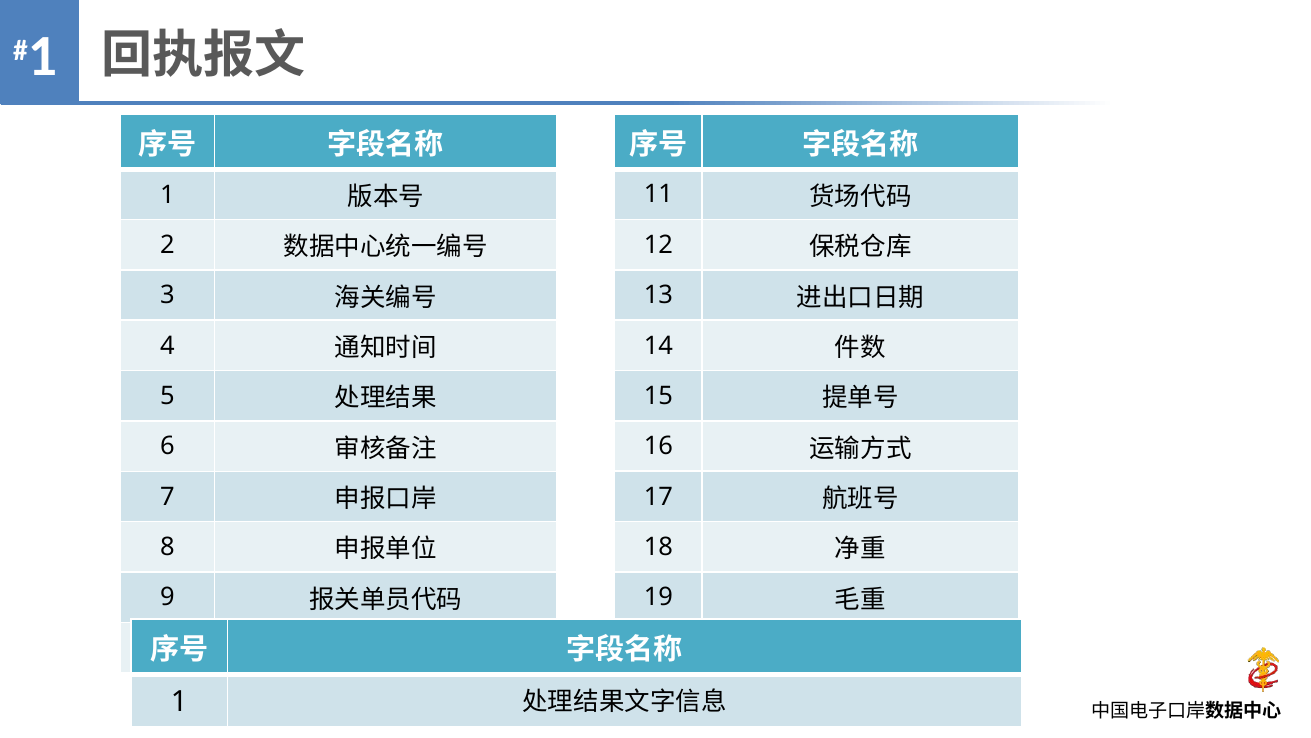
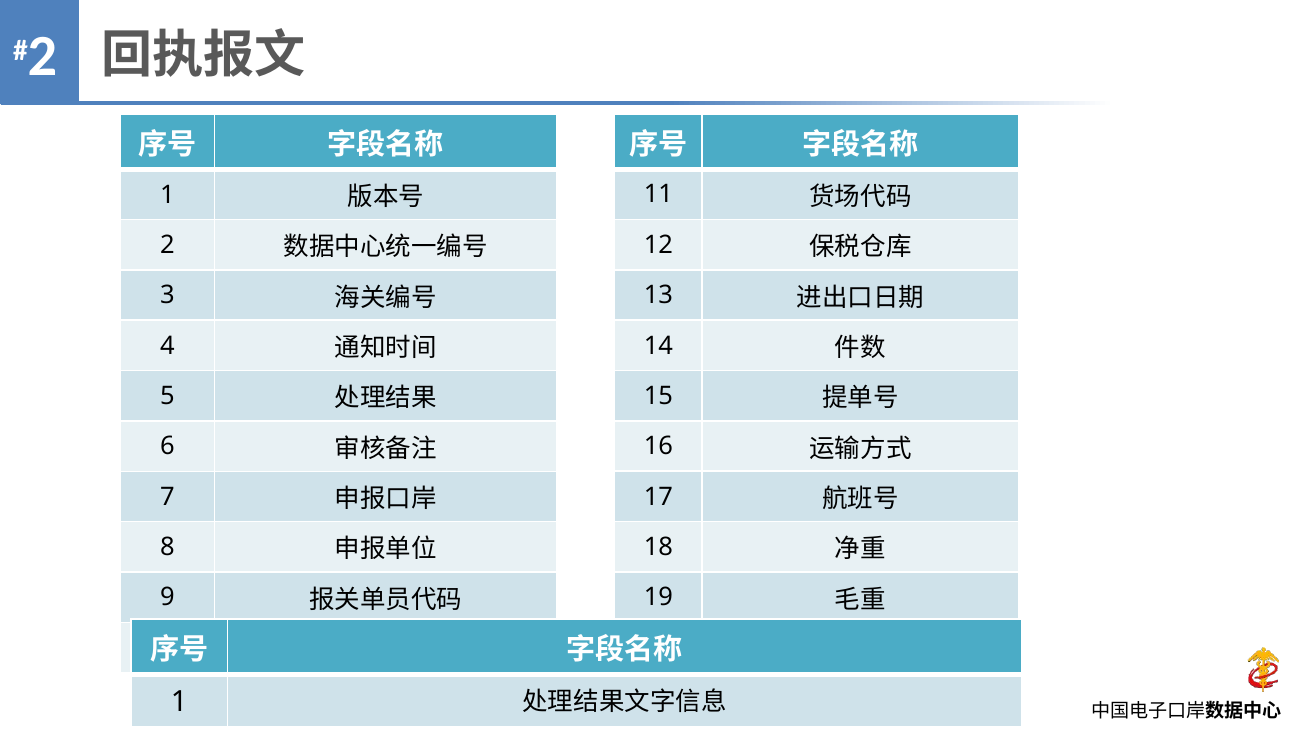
1: 1 -> 2 (42, 56)
